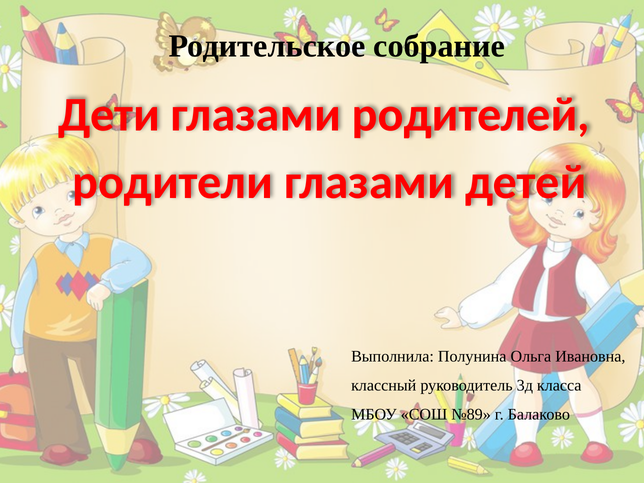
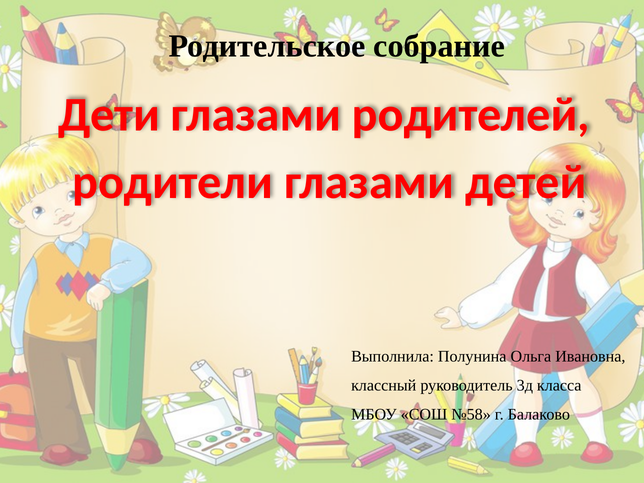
№89: №89 -> №58 (471, 414)
